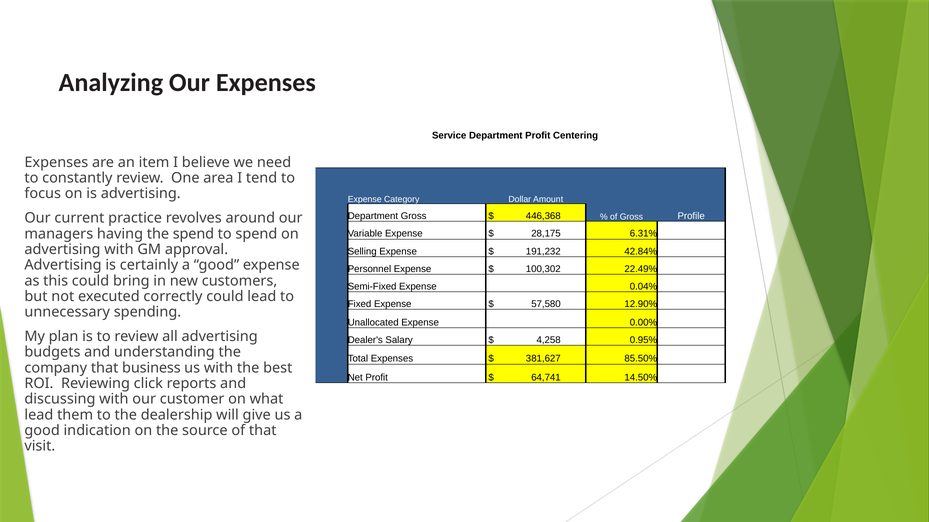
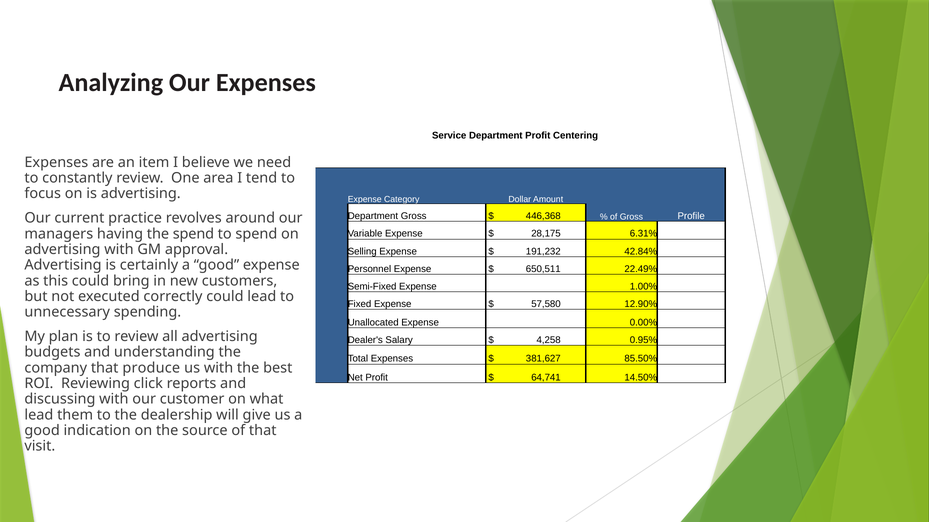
100,302: 100,302 -> 650,511 (543, 269)
0.04%: 0.04% -> 1.00% (644, 287)
business: business -> produce (151, 368)
